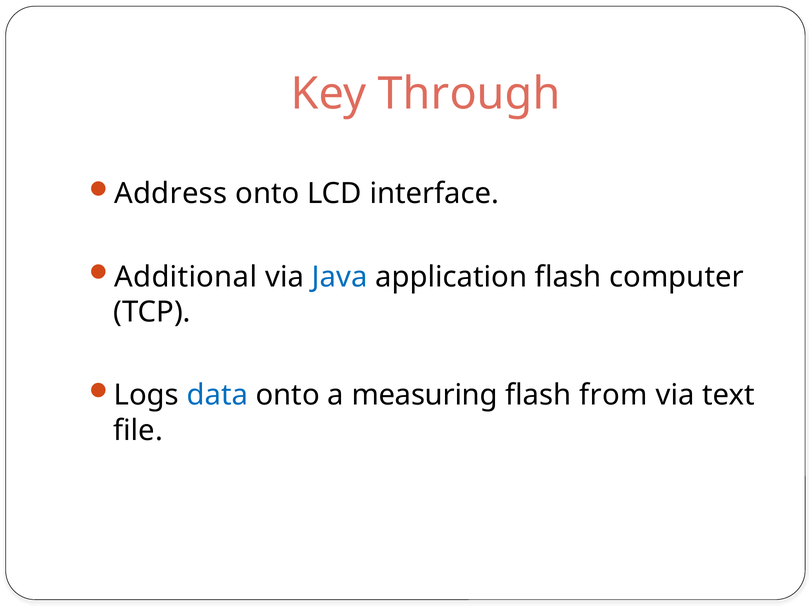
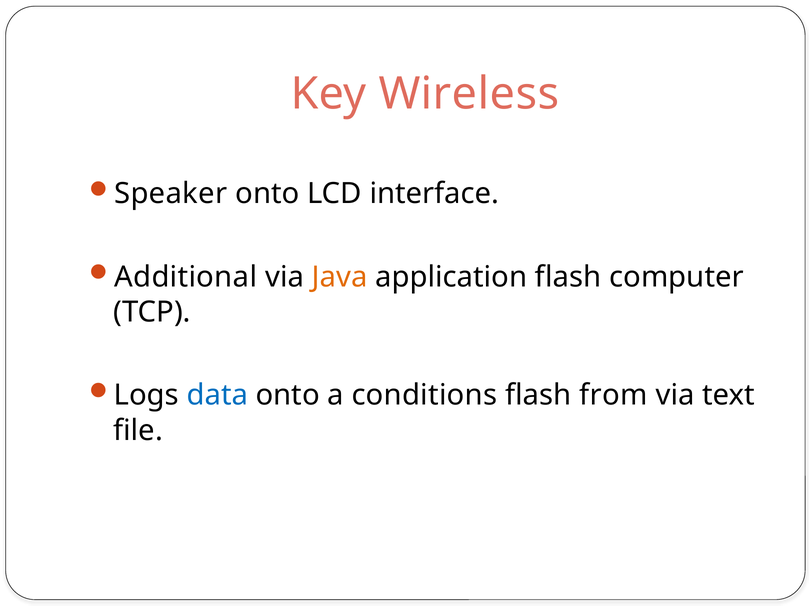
Through: Through -> Wireless (469, 94)
Address: Address -> Speaker (171, 194)
Java colour: blue -> orange (340, 277)
measuring: measuring -> conditions (424, 395)
